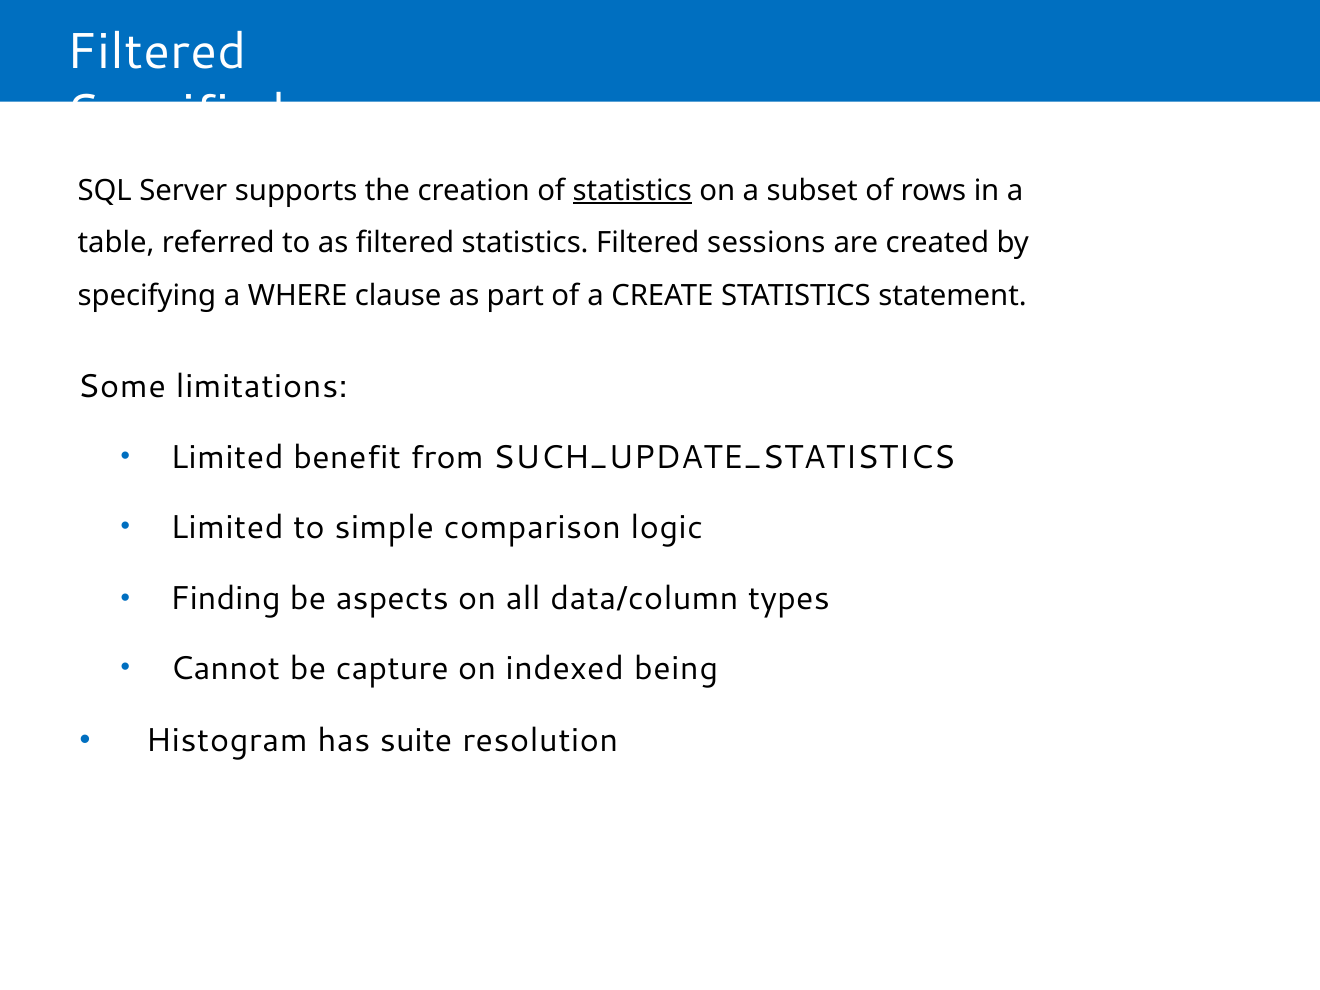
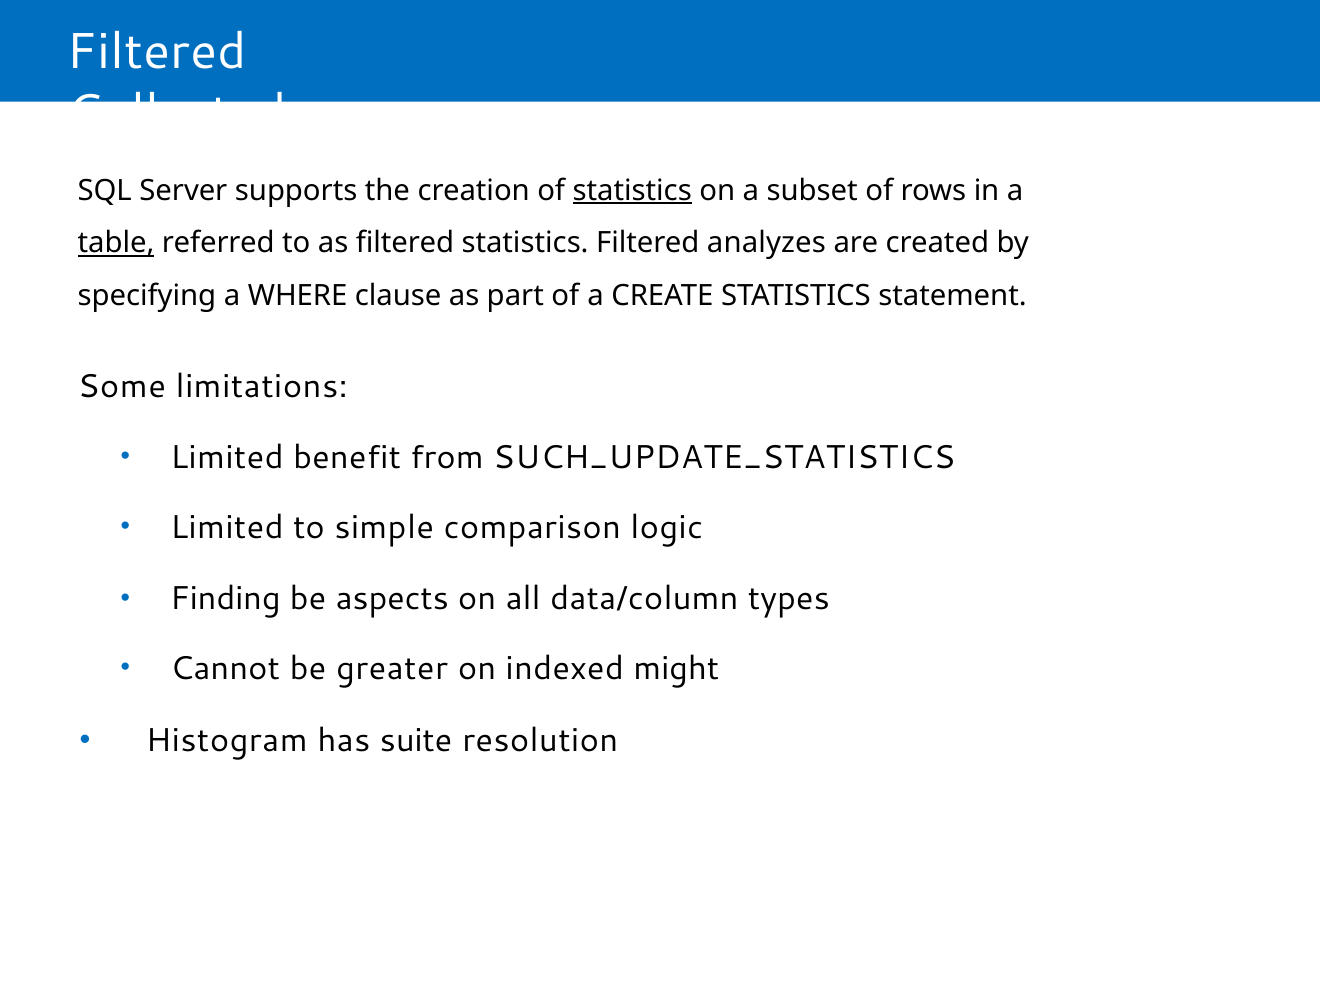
Specified: Specified -> Collected (177, 112)
table underline: none -> present (116, 243)
sessions: sessions -> analyzes (766, 243)
capture: capture -> greater (392, 669)
being: being -> might (676, 669)
